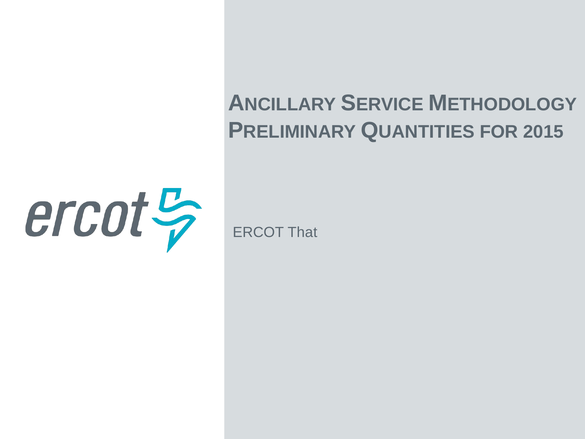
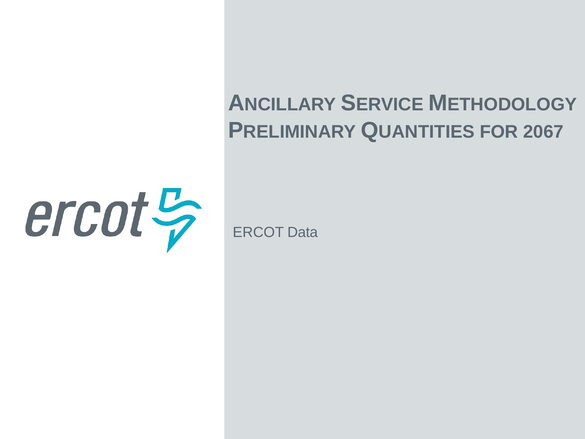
2015: 2015 -> 2067 (543, 132)
That: That -> Data (303, 232)
